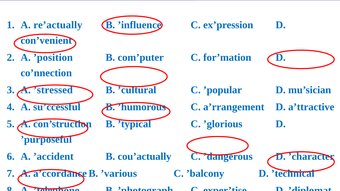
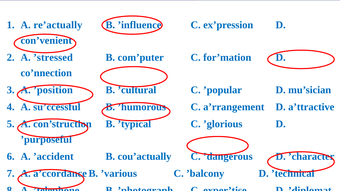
’position: ’position -> ’stressed (53, 58)
’stressed: ’stressed -> ’position (53, 90)
